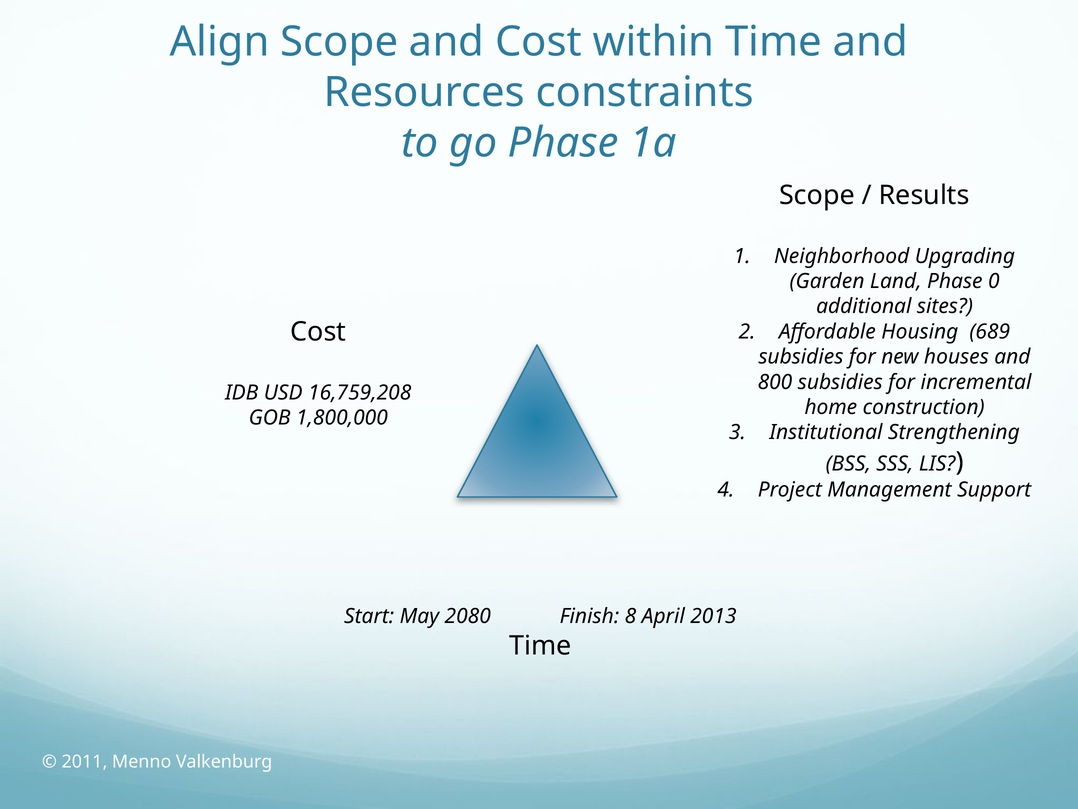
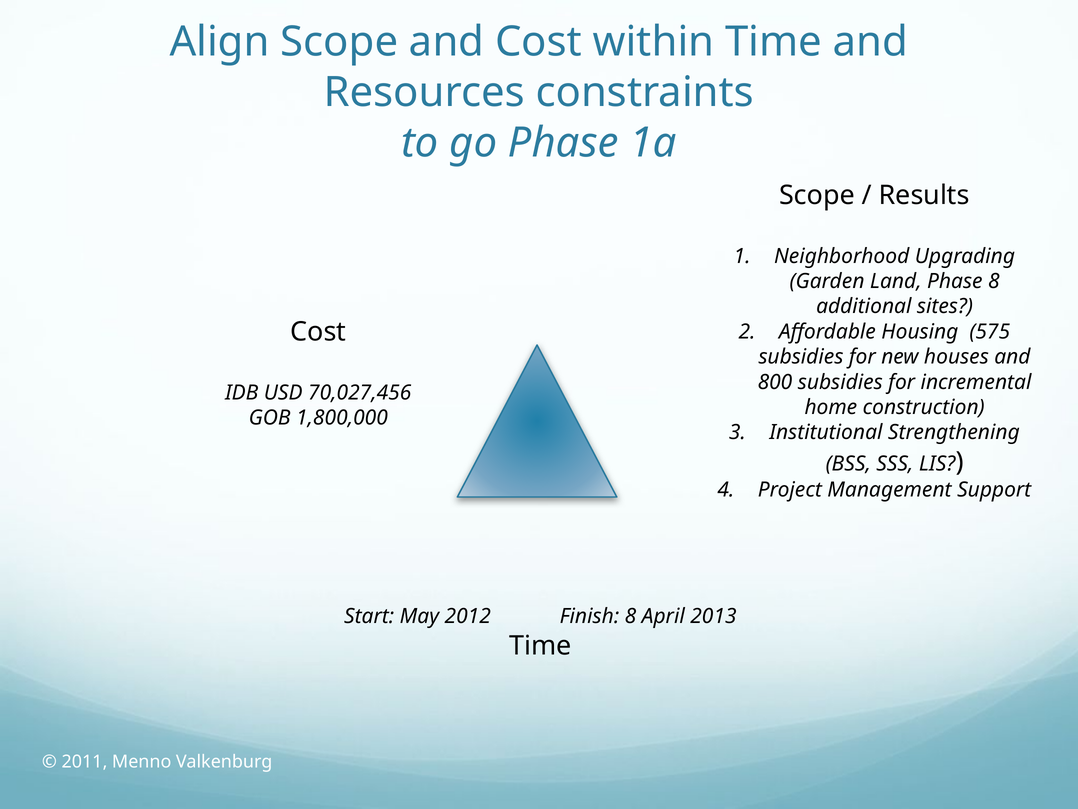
Phase 0: 0 -> 8 (994, 281)
689: 689 -> 575 (990, 332)
16,759,208: 16,759,208 -> 70,027,456 (360, 392)
2080: 2080 -> 2012 (468, 616)
